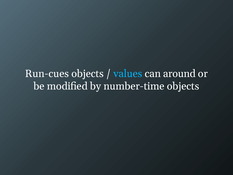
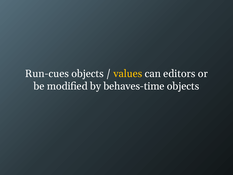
values colour: light blue -> yellow (128, 74)
around: around -> editors (179, 74)
number-time: number-time -> behaves-time (134, 86)
